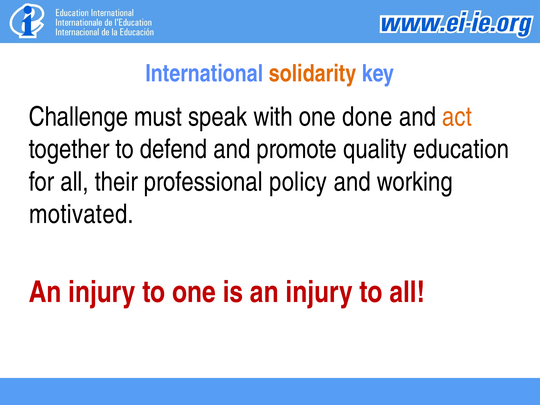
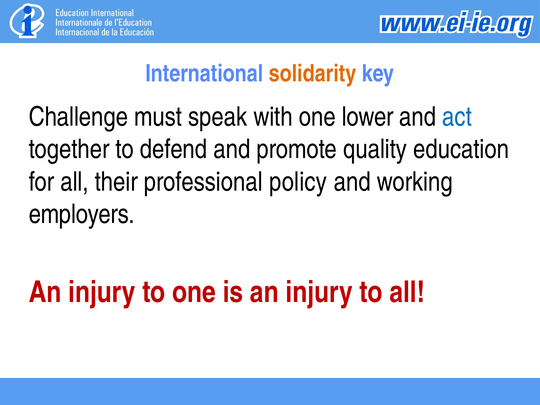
done: done -> lower (368, 117)
act colour: orange -> blue (457, 117)
motivated: motivated -> employers (82, 214)
